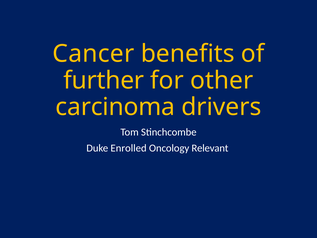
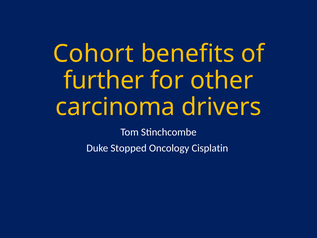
Cancer: Cancer -> Cohort (93, 54)
Enrolled: Enrolled -> Stopped (129, 148)
Relevant: Relevant -> Cisplatin (210, 148)
